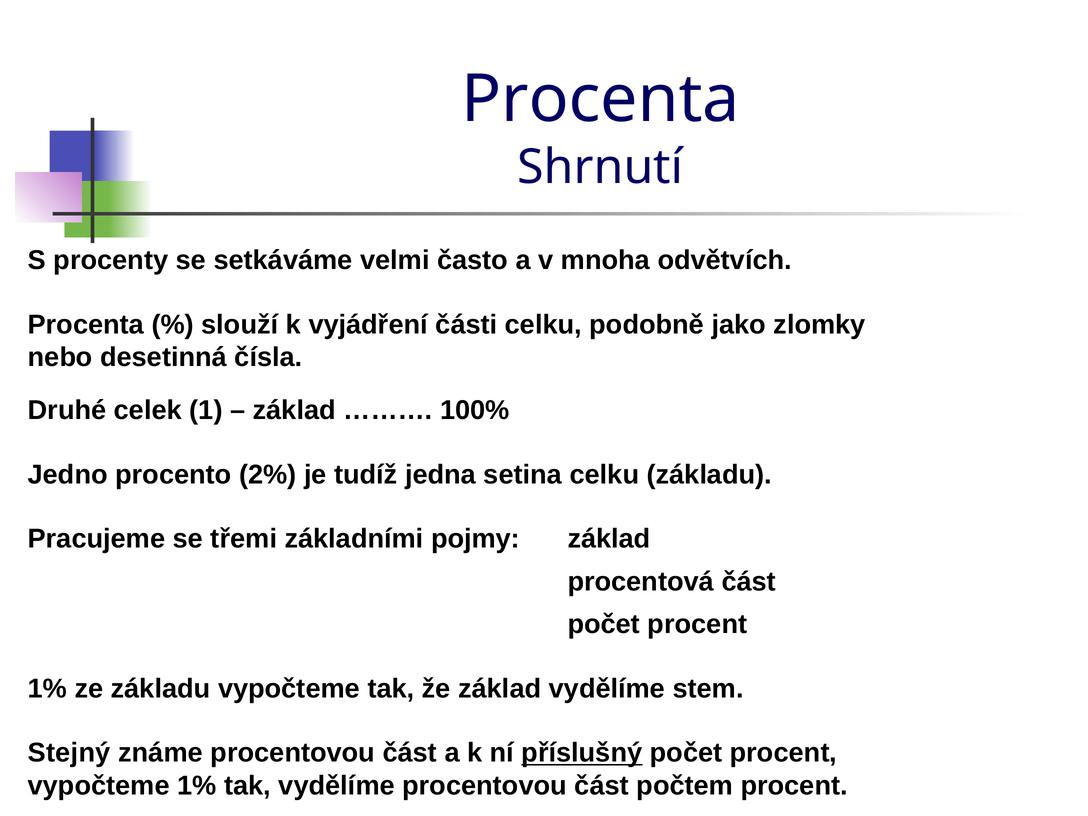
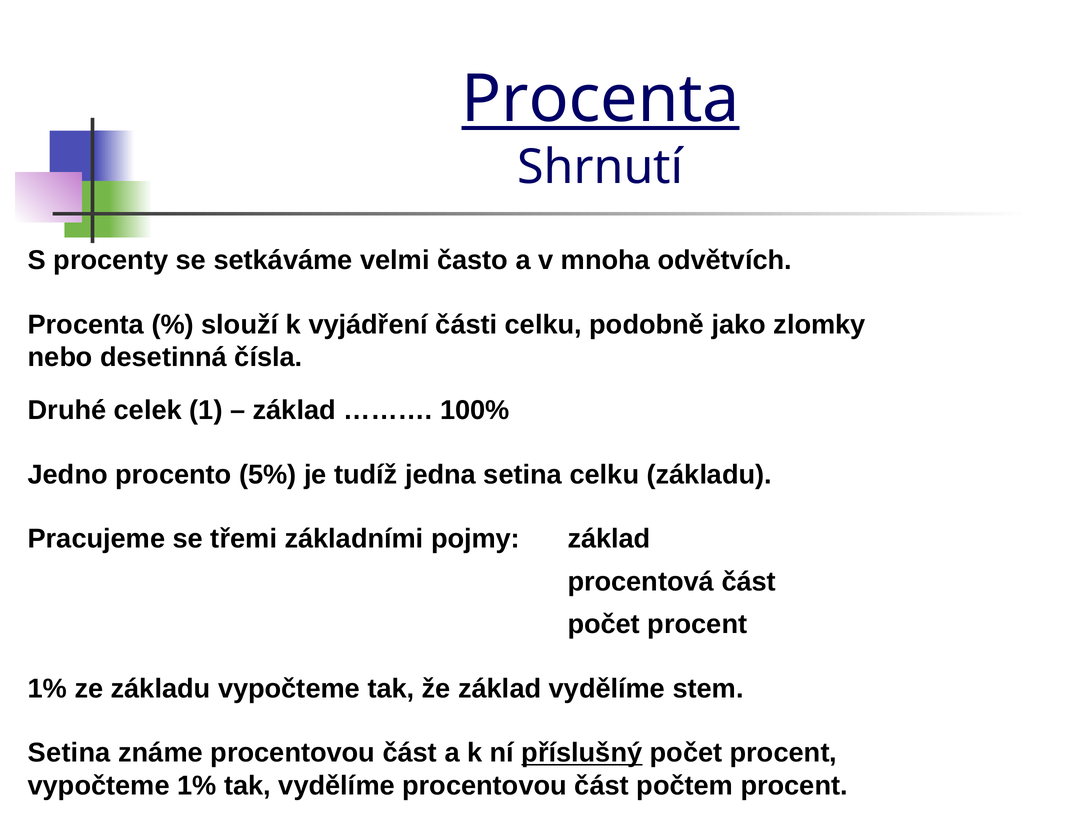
Procenta underline: none -> present (600, 100)
2%: 2% -> 5% (268, 475)
Stejný: Stejný -> Setina (69, 753)
